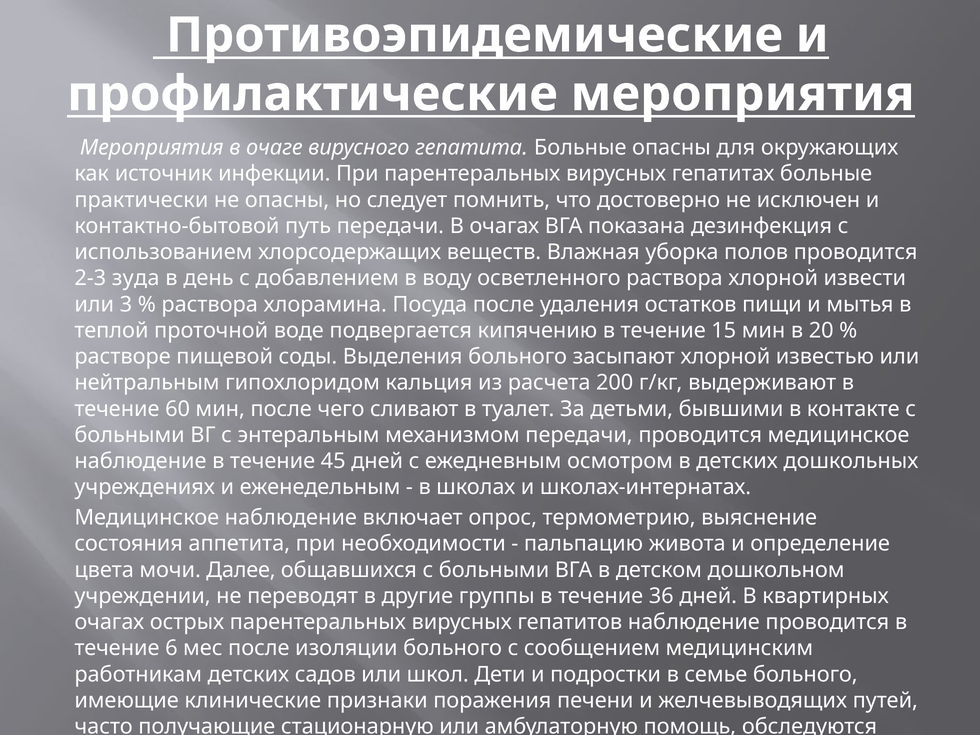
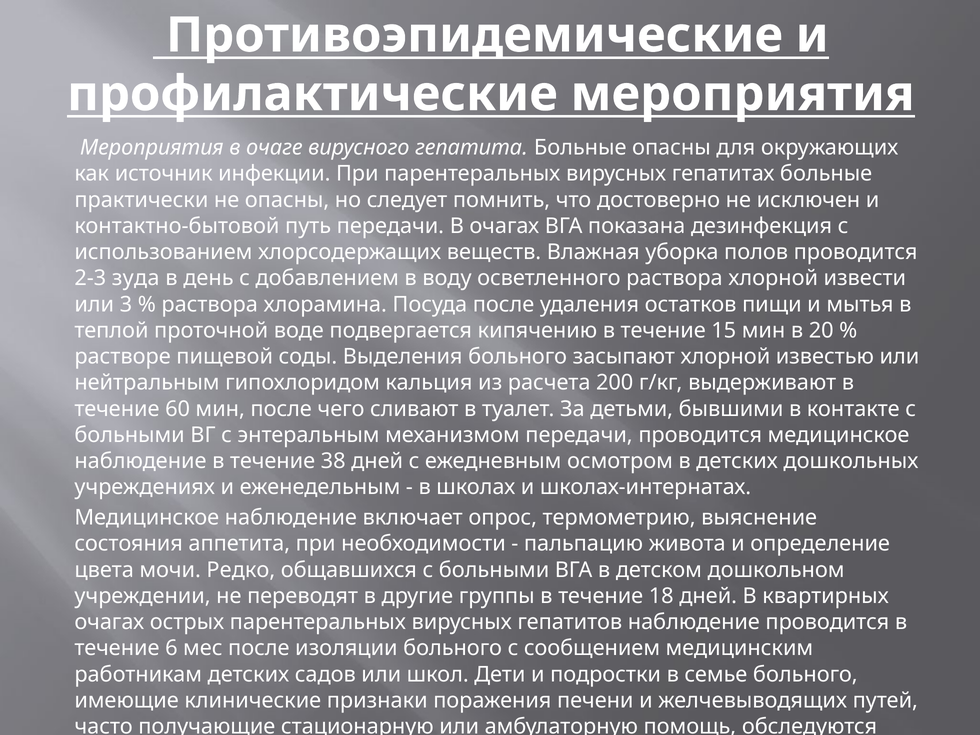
45: 45 -> 38 (333, 461)
мочи Далее: Далее -> Редко (241, 570)
36: 36 -> 18 (661, 596)
